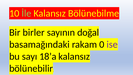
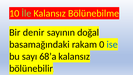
birler: birler -> denir (34, 32)
ise colour: purple -> blue (112, 44)
18’a: 18’a -> 68’a (48, 56)
